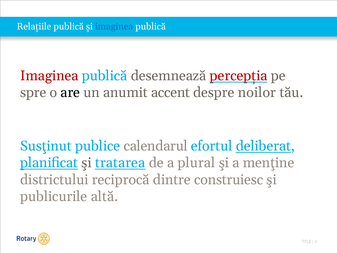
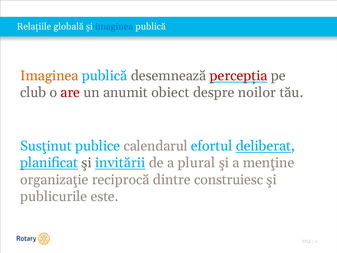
Relațiile publică: publică -> globală (69, 26)
Imaginea colour: red -> orange (49, 76)
spre: spre -> club (33, 93)
are colour: black -> red (70, 93)
accent: accent -> obiect (170, 93)
tratarea: tratarea -> invitării (120, 163)
districtului: districtului -> organizaţie (54, 180)
altă: altă -> este (105, 196)
